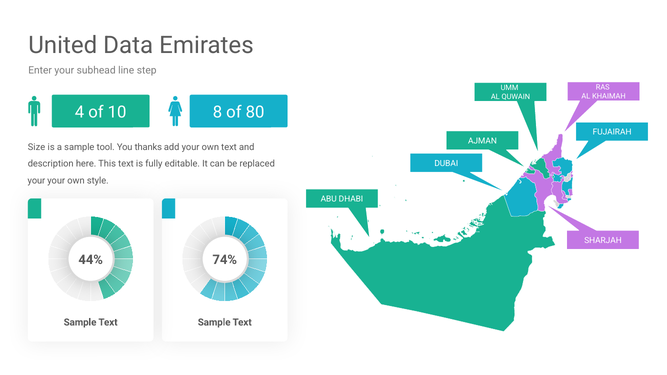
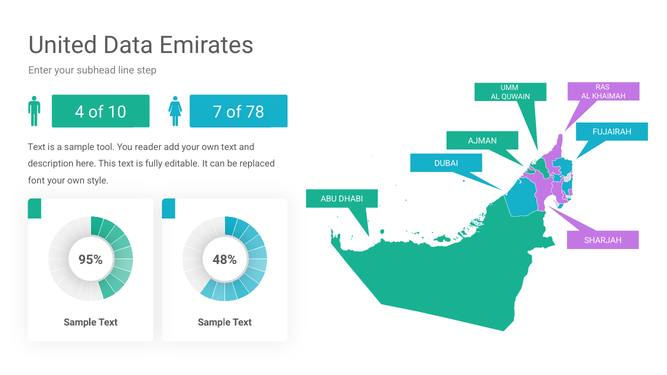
8: 8 -> 7 (217, 112)
80: 80 -> 78 (255, 112)
Size: Size -> Text (37, 147)
thanks: thanks -> reader (148, 147)
your: your -> font (36, 181)
44%: 44% -> 95% (91, 260)
74%: 74% -> 48% (225, 260)
